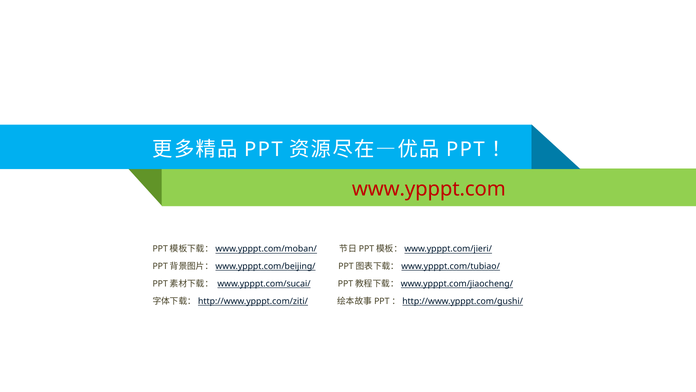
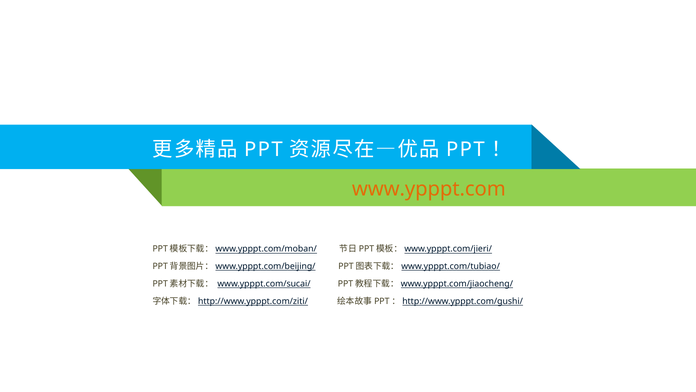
www.ypppt.com colour: red -> orange (429, 189)
